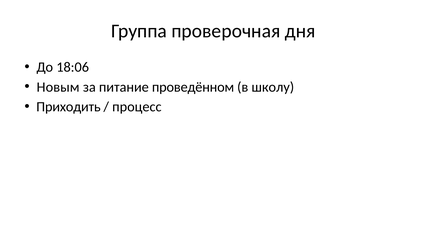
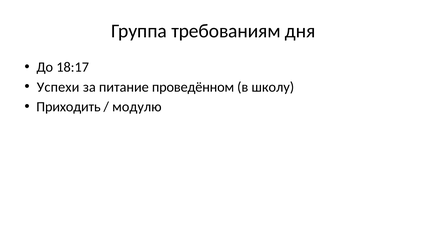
проверочная: проверочная -> требованиям (226, 31)
18:06: 18:06 -> 18:17 (73, 67)
Новым: Новым -> Успехи (58, 87)
процесс: процесс -> модулю (137, 107)
